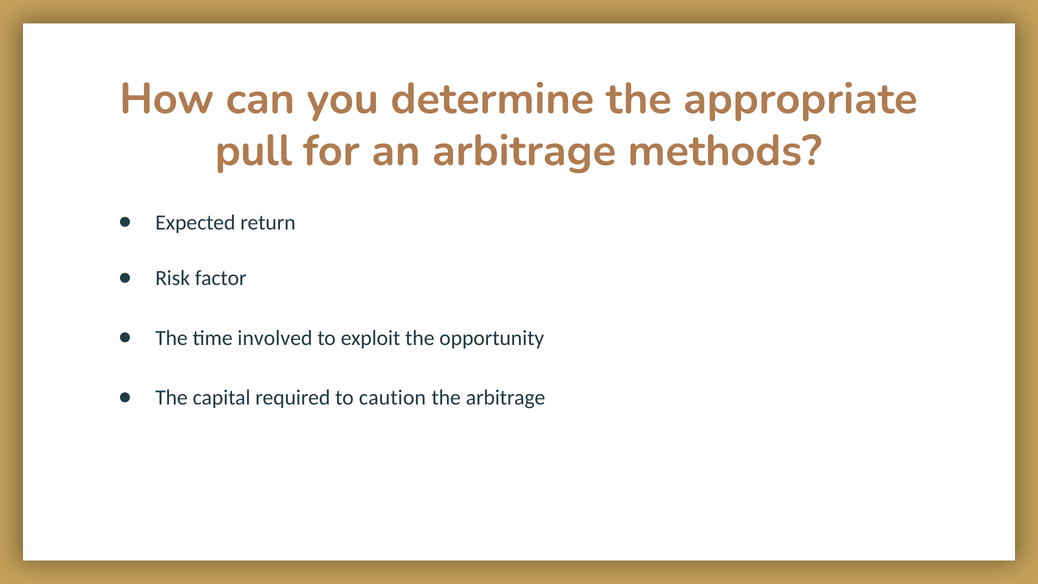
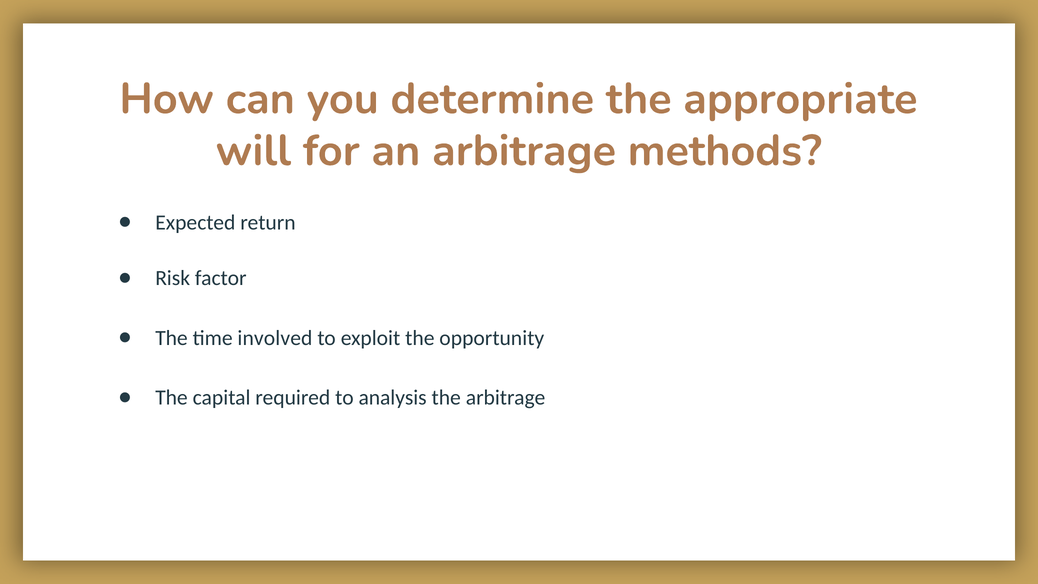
pull: pull -> will (253, 151)
caution: caution -> analysis (393, 398)
